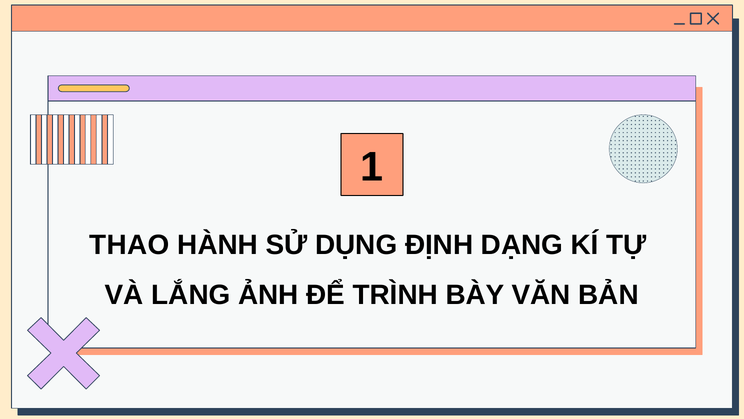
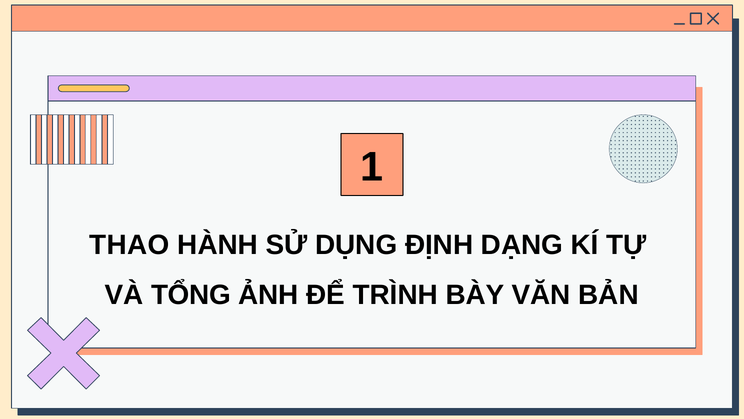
LẮNG: LẮNG -> TỔNG (191, 295)
